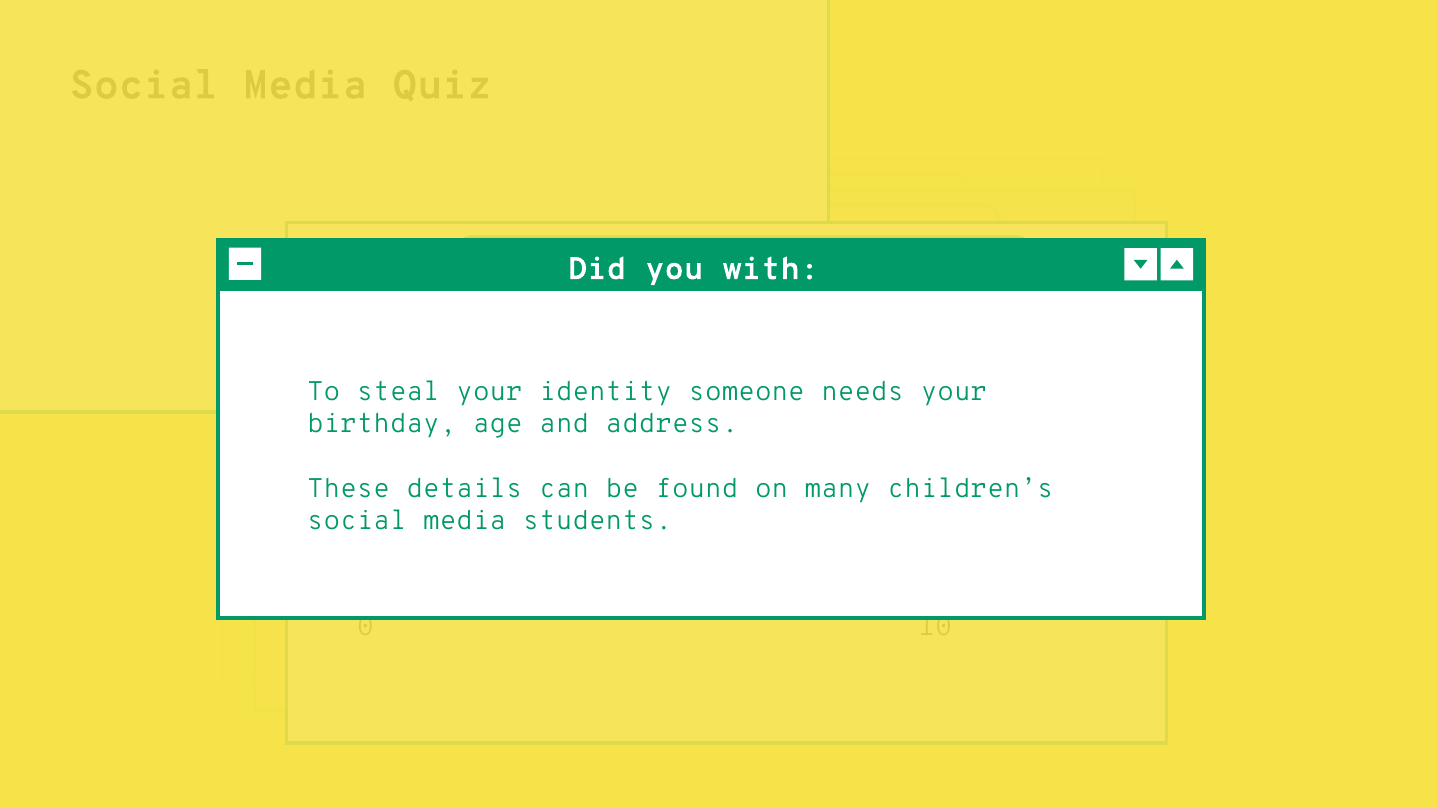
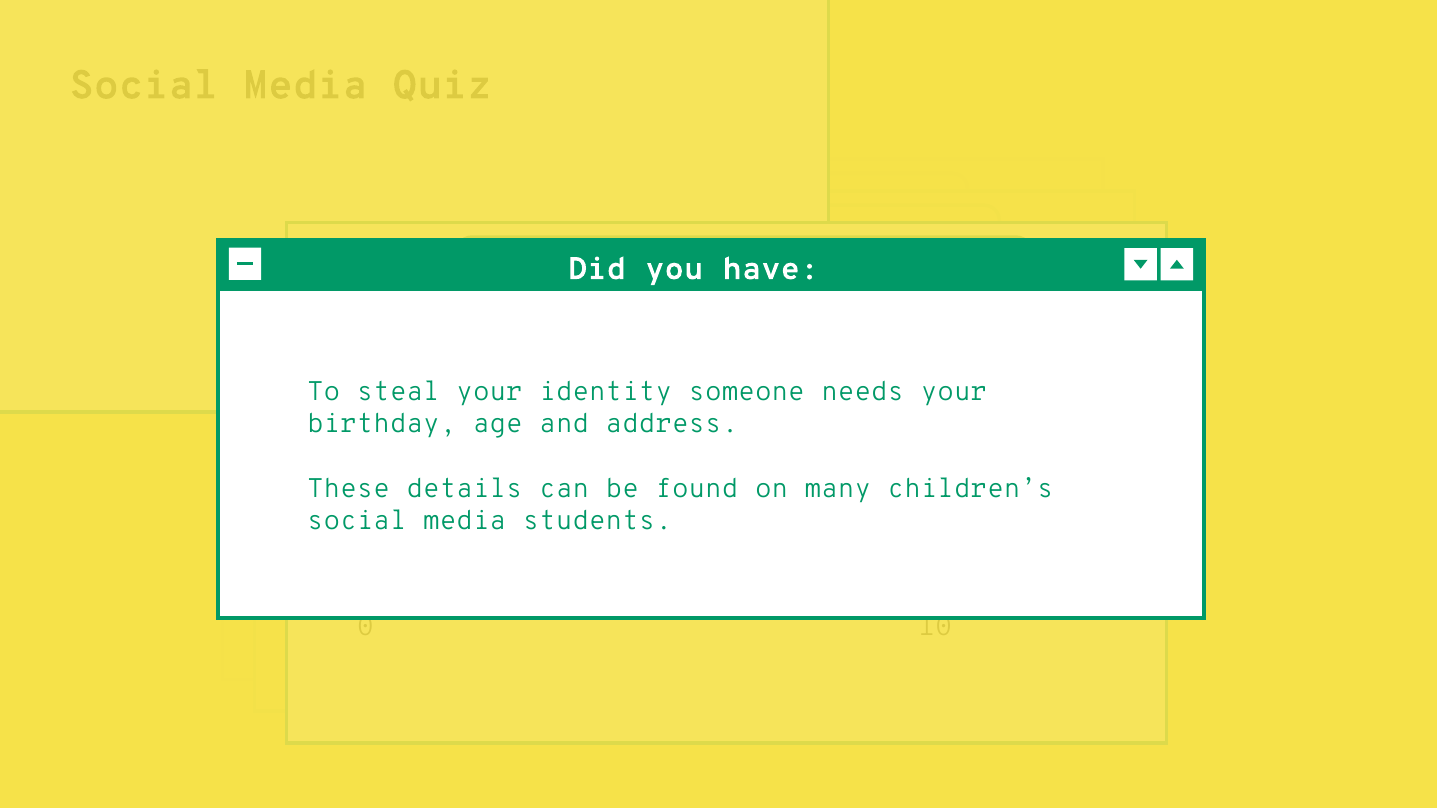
with: with -> have (771, 269)
